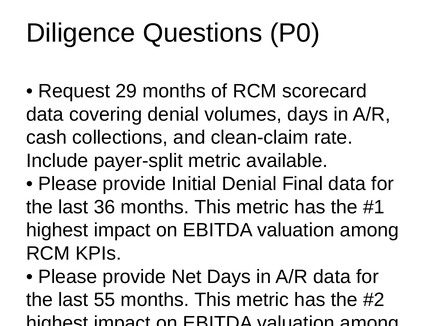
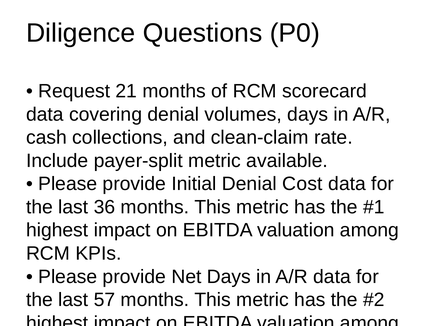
29: 29 -> 21 (126, 91)
Denial Final: Final -> Cost (302, 184)
55: 55 -> 57 (104, 300)
